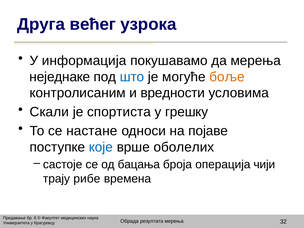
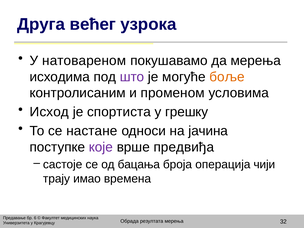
информација: информација -> натовареном (84, 61)
неједнаке: неједнаке -> исходима (60, 77)
што colour: blue -> purple (132, 77)
вредности: вредности -> променом (173, 93)
Скали: Скали -> Исход (49, 112)
појаве: појаве -> јачина (208, 131)
које colour: blue -> purple (101, 147)
оболелих: оболелих -> предвиђа (184, 147)
рибе: рибе -> имао (87, 179)
